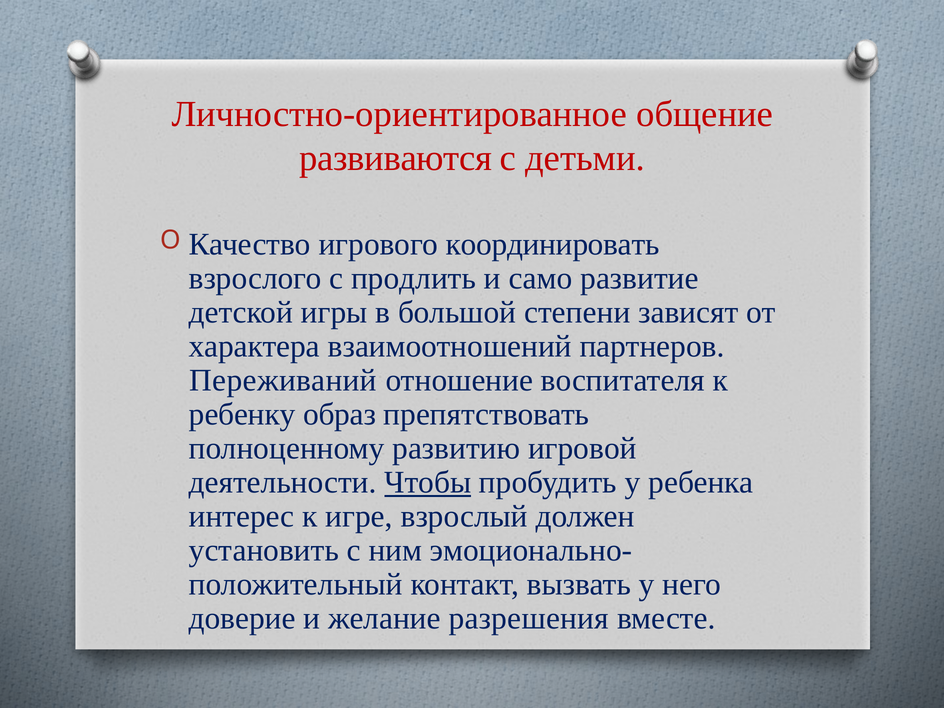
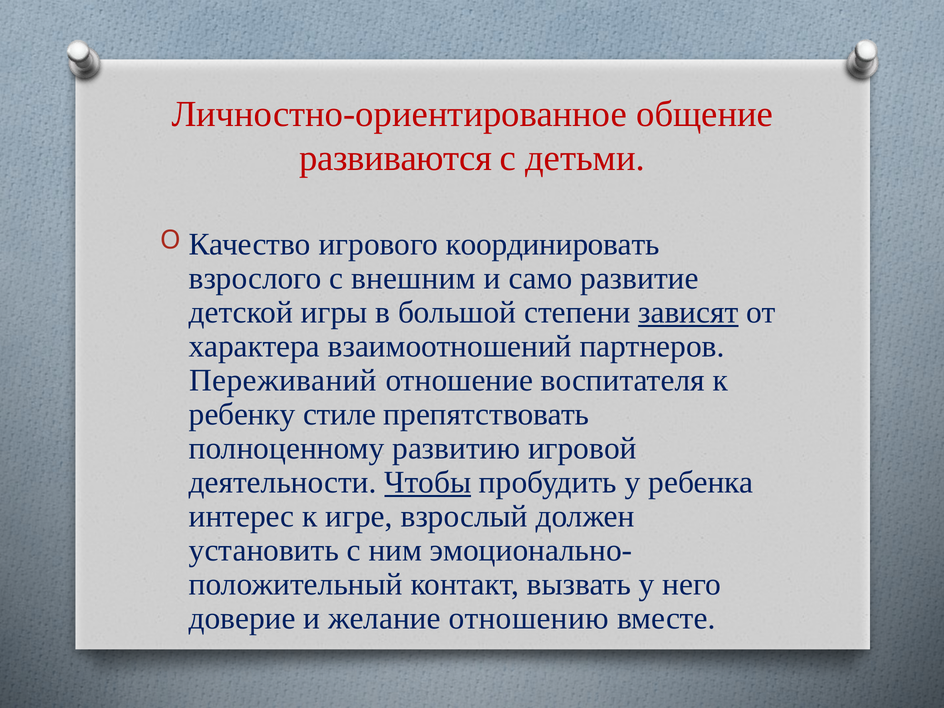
продлить: продлить -> внешним (413, 279)
зависят underline: none -> present (688, 313)
образ: образ -> стиле (340, 414)
разрешения: разрешения -> отношению (529, 618)
